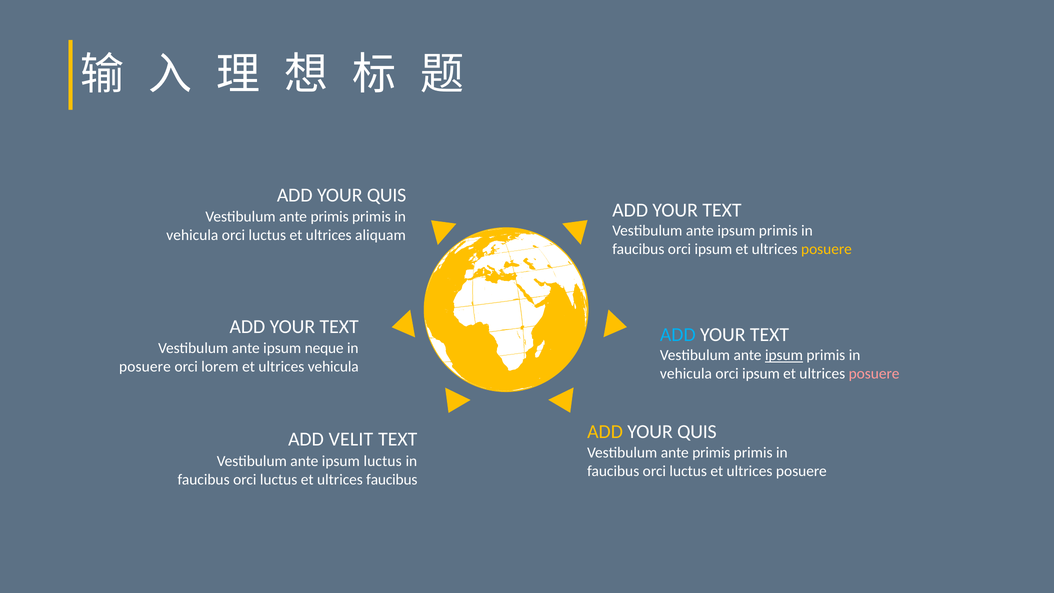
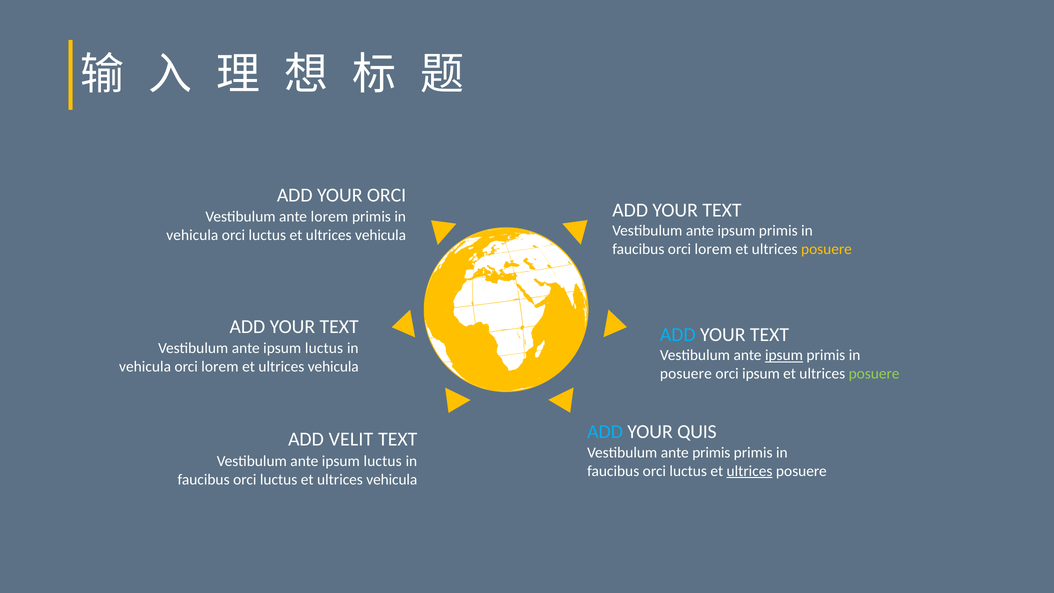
QUIS: QUIS -> ORCI (387, 195)
primis: primis -> lorem (329, 217)
aliquam: aliquam -> vehicula (381, 235)
faucibus orci ipsum: ipsum -> lorem (713, 249)
neque: neque -> luctus (324, 348)
posuere: posuere -> vehicula (145, 366)
vehicula: vehicula -> posuere (686, 374)
posuere colour: pink -> light green (874, 374)
ADD colour: yellow -> light blue (605, 432)
ultrices underline: none -> present (750, 471)
faucibus: faucibus -> vehicula (392, 479)
